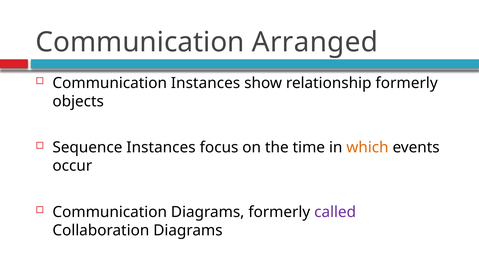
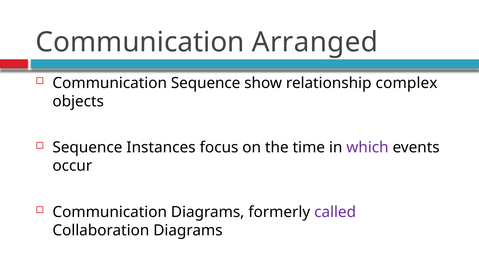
Communication Instances: Instances -> Sequence (206, 83)
relationship formerly: formerly -> complex (407, 83)
which colour: orange -> purple (367, 147)
